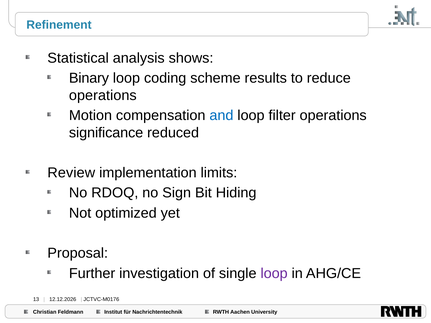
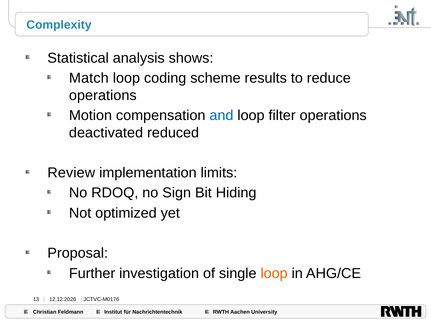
Refinement: Refinement -> Complexity (59, 25)
Binary: Binary -> Match (89, 78)
significance: significance -> deactivated (106, 133)
loop colour: purple -> orange (274, 273)
